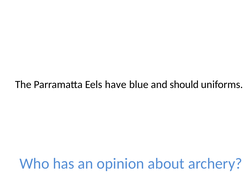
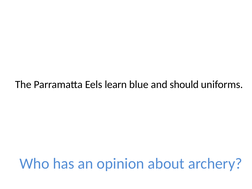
have: have -> learn (116, 84)
